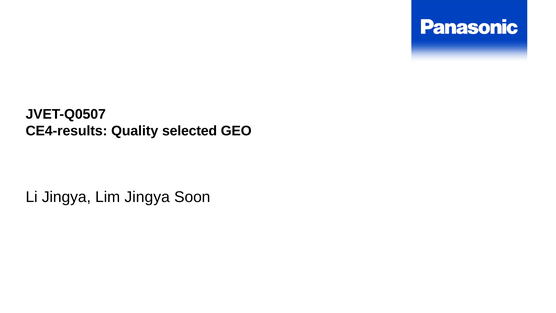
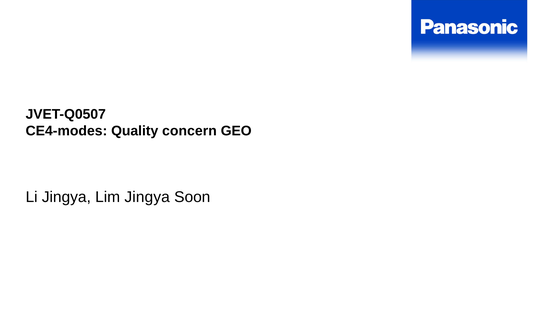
CE4-results: CE4-results -> CE4-modes (66, 131)
selected: selected -> concern (189, 131)
